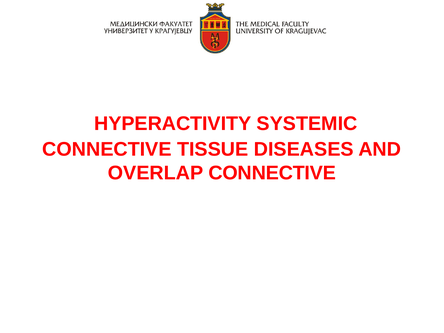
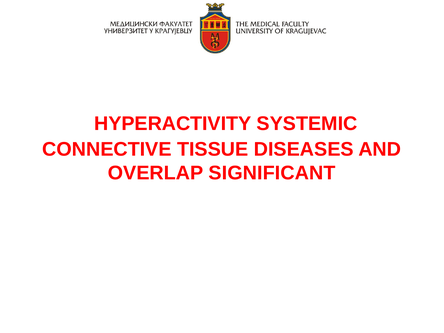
OVERLAP CONNECTIVE: CONNECTIVE -> SIGNIFICANT (272, 173)
